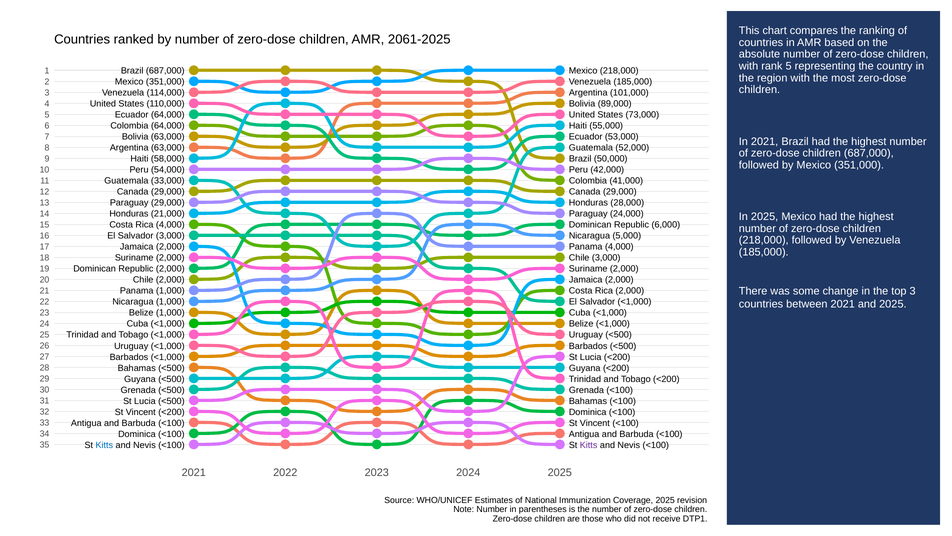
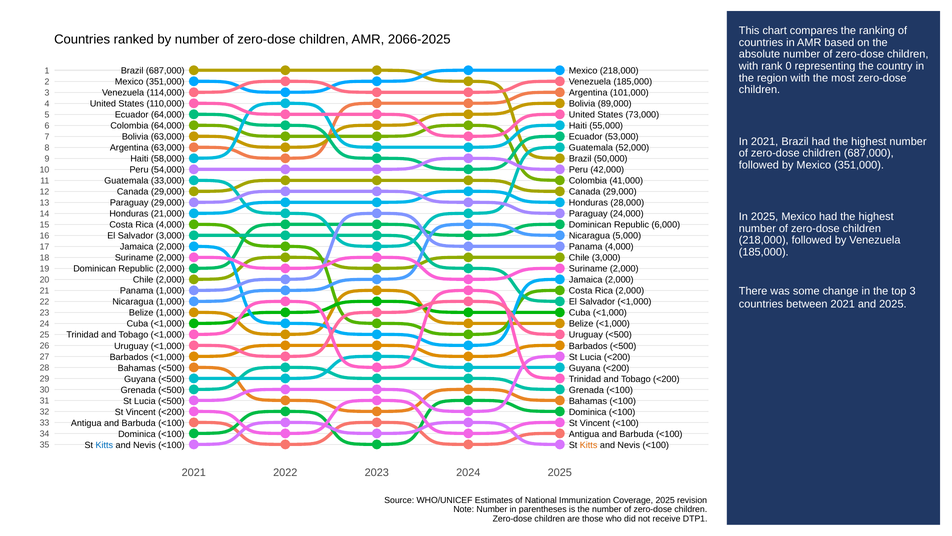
2061-2025: 2061-2025 -> 2066-2025 (419, 40)
rank 5: 5 -> 0 (789, 66)
Kitts colour: purple -> orange (589, 445)
